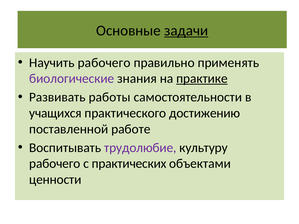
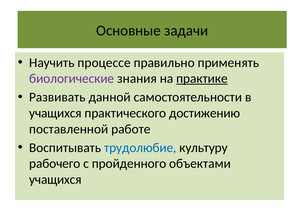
задачи underline: present -> none (186, 31)
Научить рабочего: рабочего -> процессе (104, 63)
работы: работы -> данной (110, 97)
трудолюбие colour: purple -> blue (140, 148)
практических: практических -> пройденного (129, 164)
ценности: ценности -> учащихся (55, 180)
